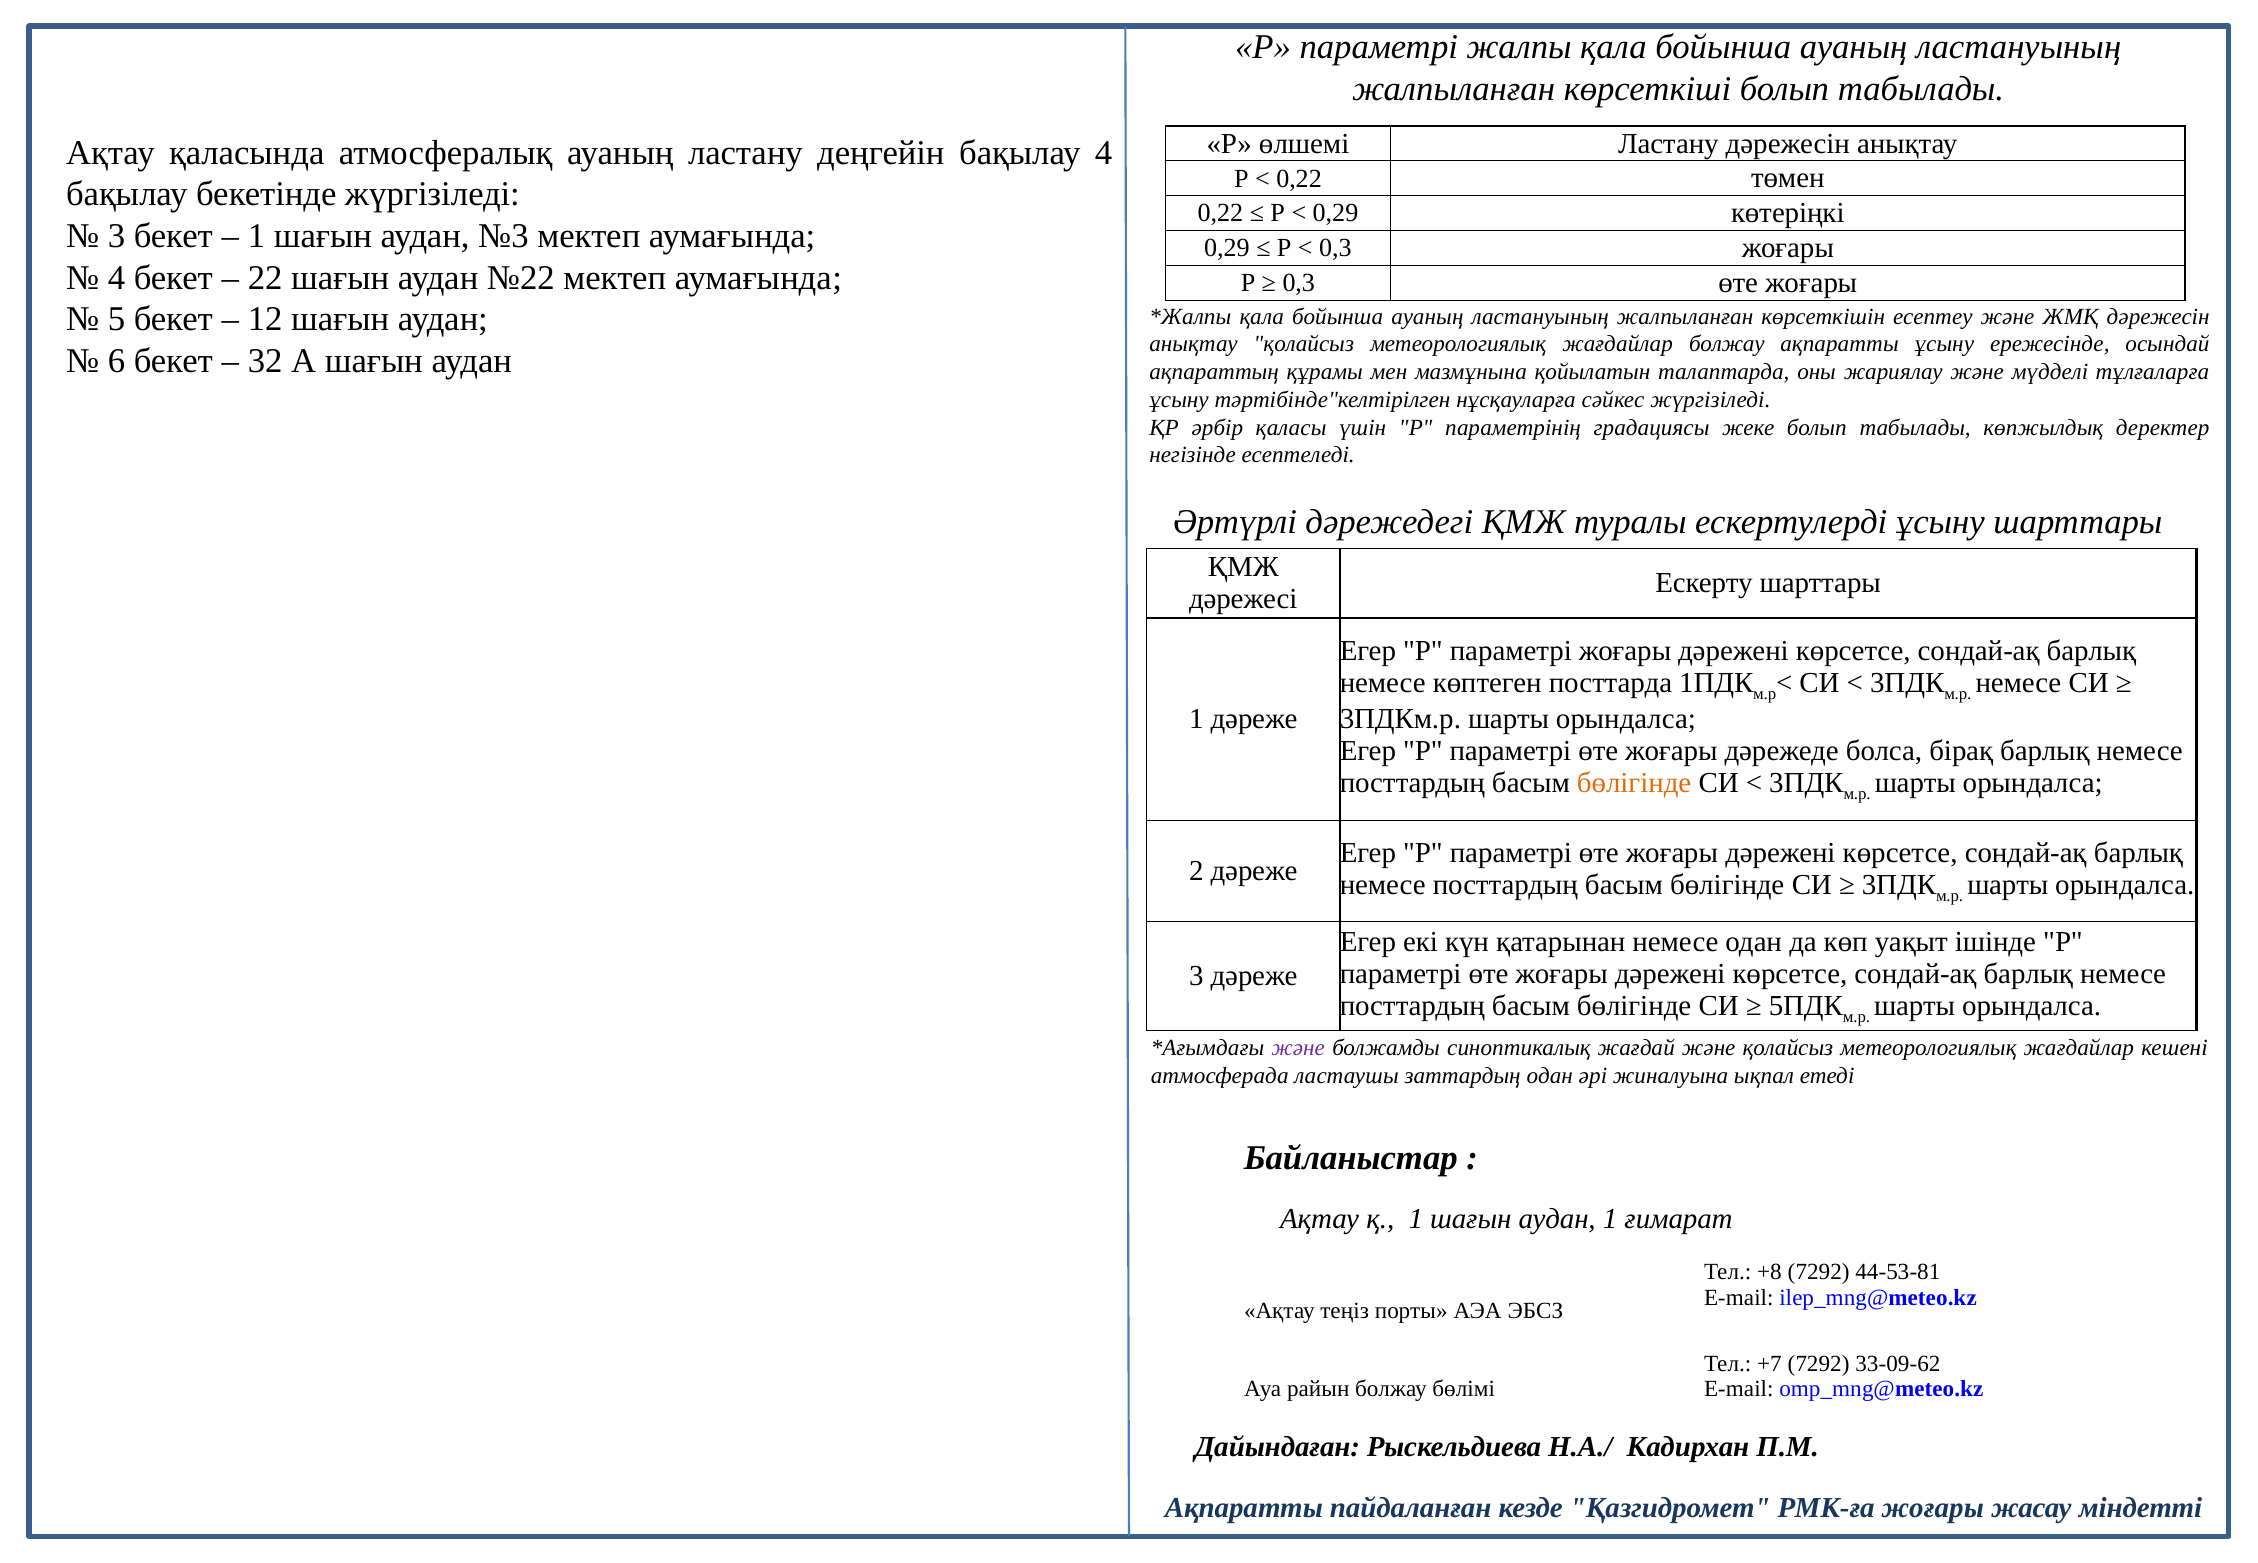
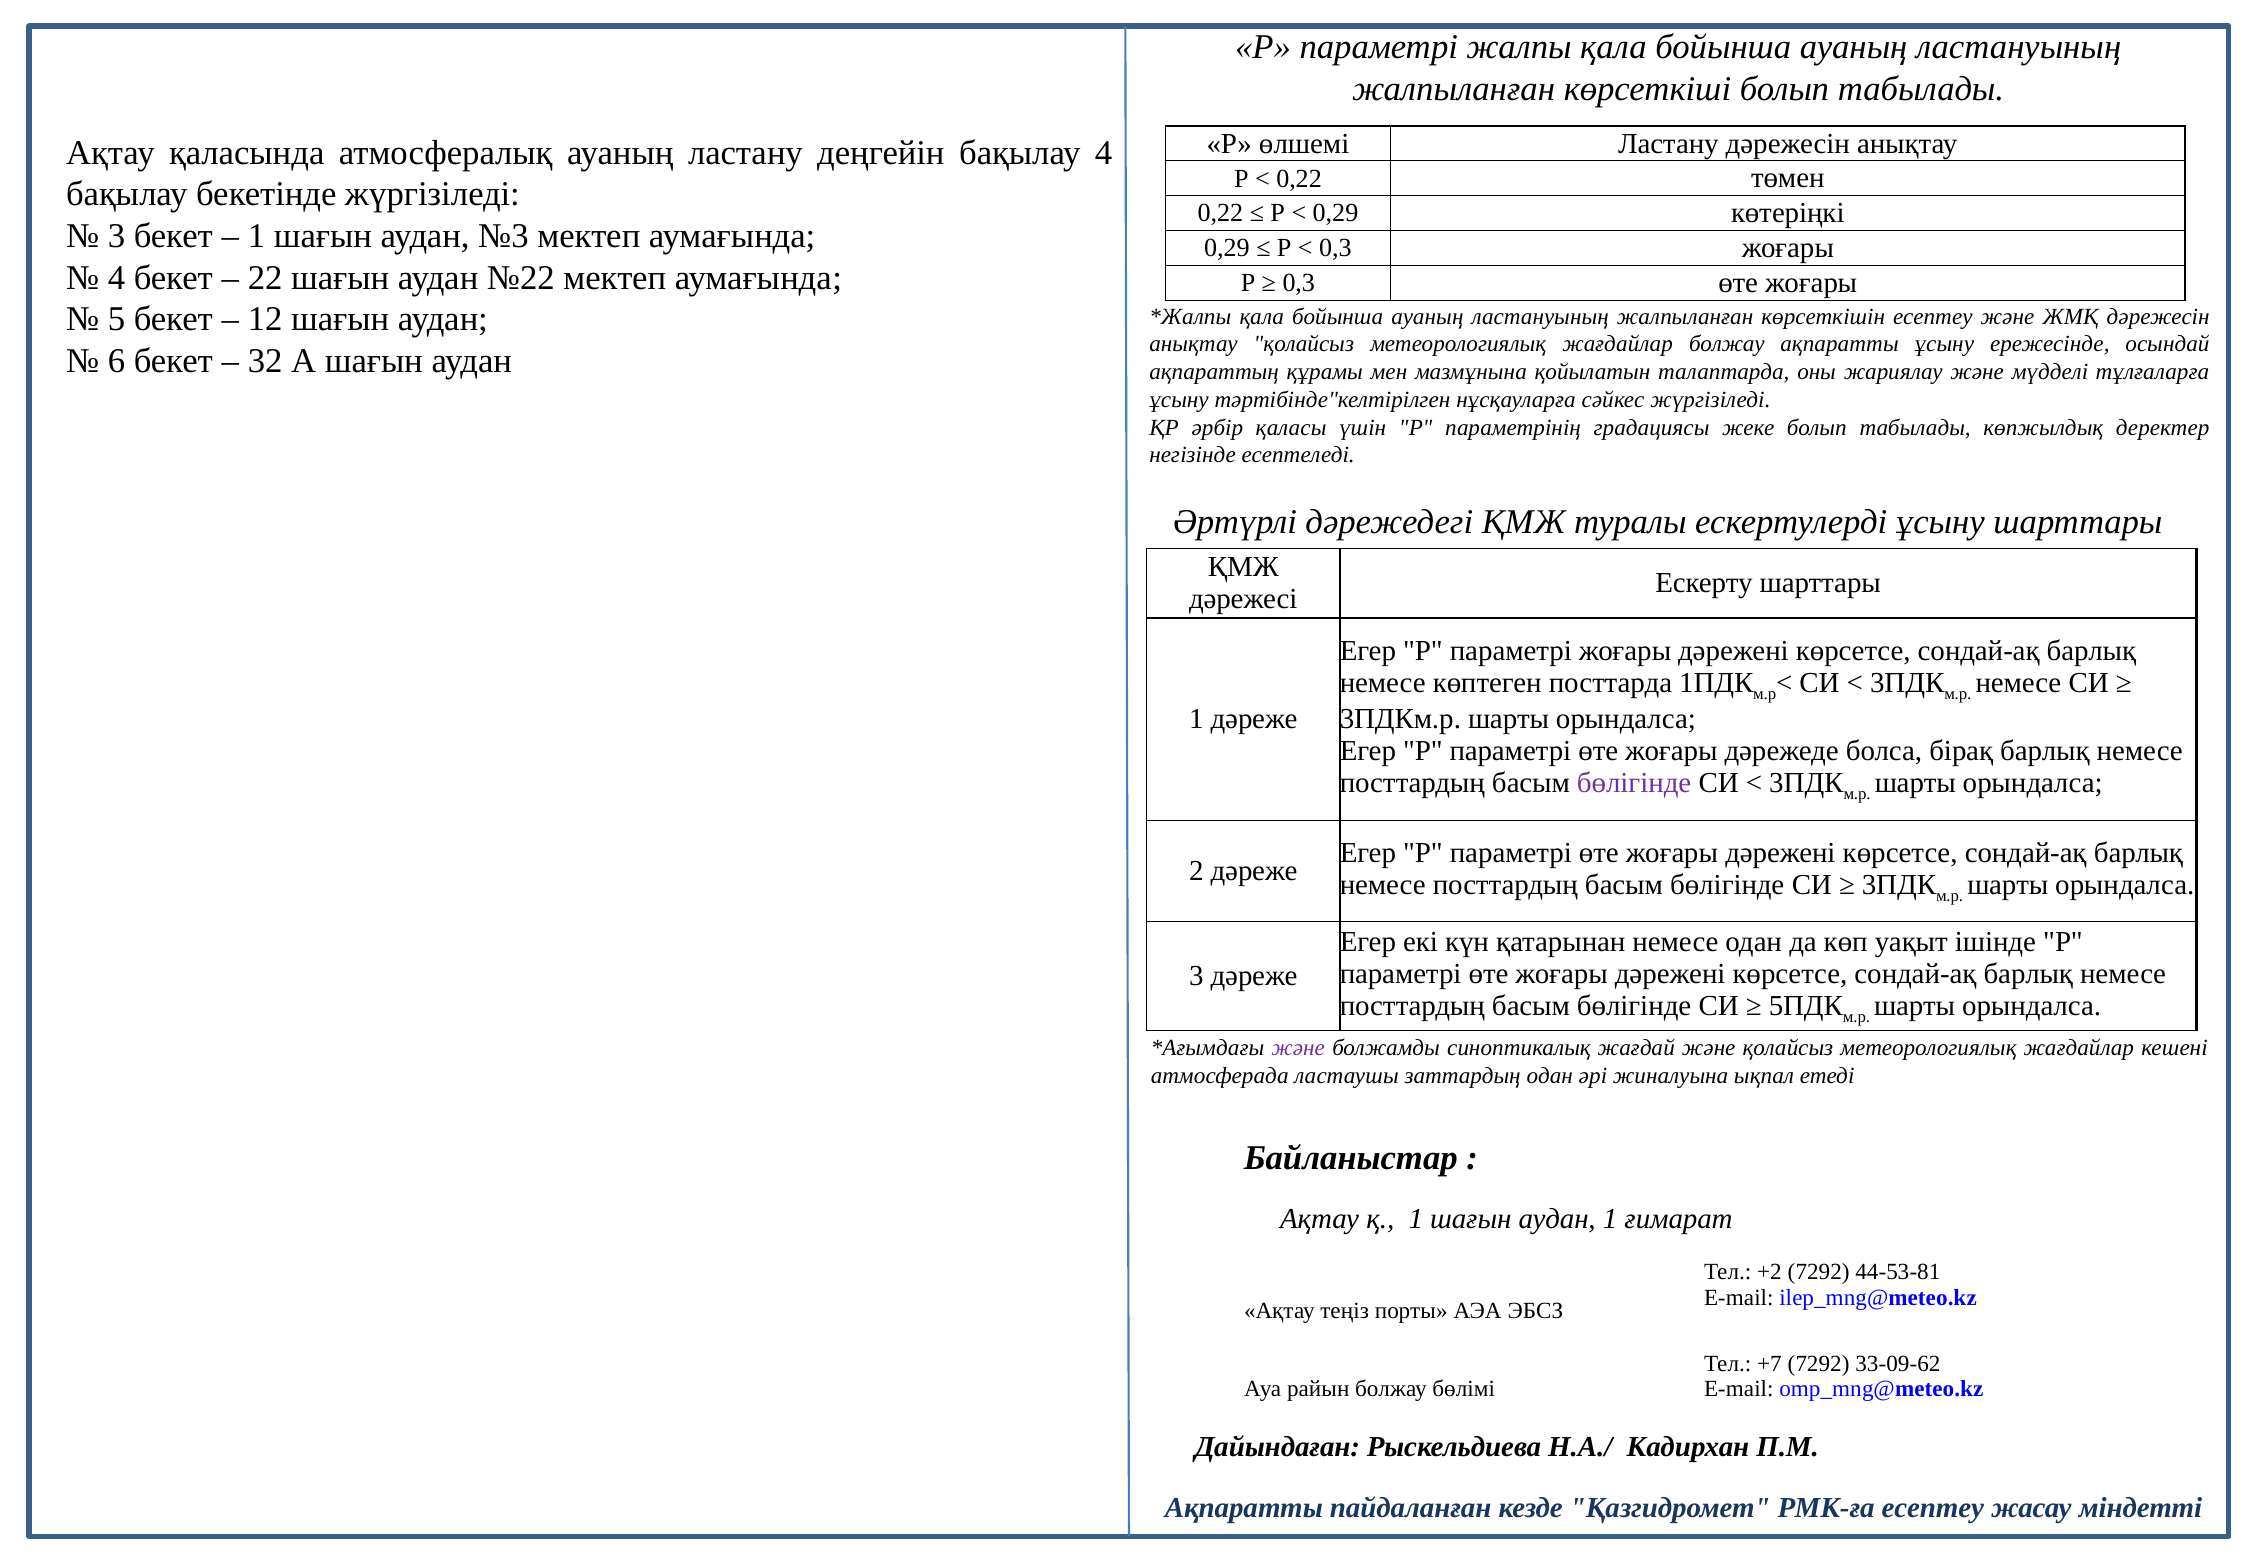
бөлігінде colour: orange -> purple (1634, 783)
+8: +8 -> +2 (1769, 1272)
РМК-ға жоғары: жоғары -> есептеу (1933, 1508)
